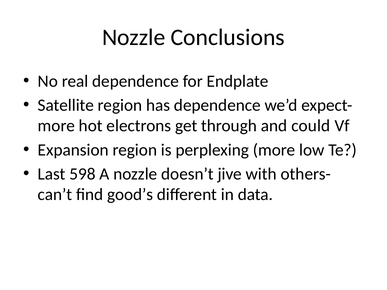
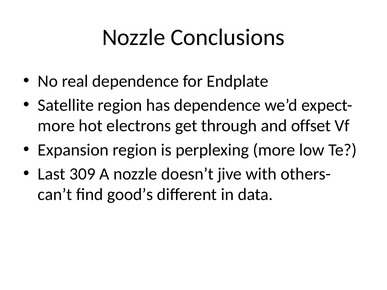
could: could -> offset (311, 126)
598: 598 -> 309 (82, 174)
